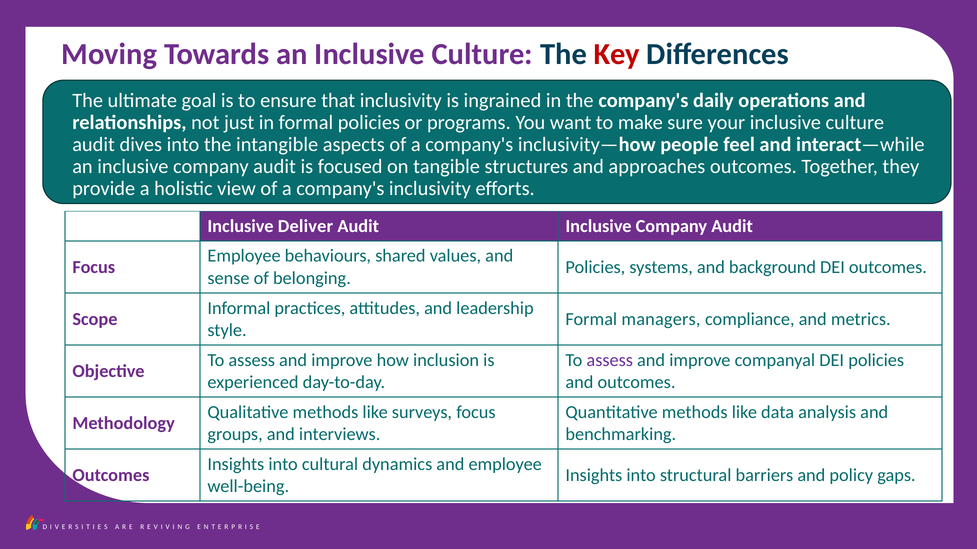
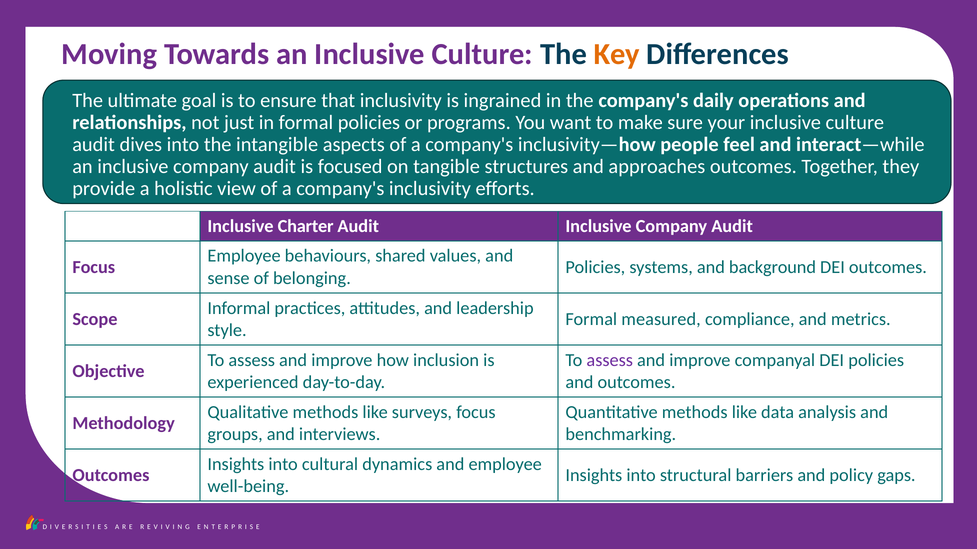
Key colour: red -> orange (617, 54)
Deliver: Deliver -> Charter (306, 226)
managers: managers -> measured (661, 319)
